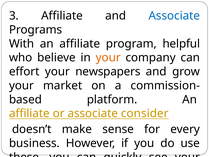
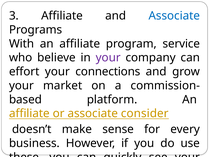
helpful: helpful -> service (181, 44)
your colour: orange -> purple (108, 58)
newspapers: newspapers -> connections (108, 71)
